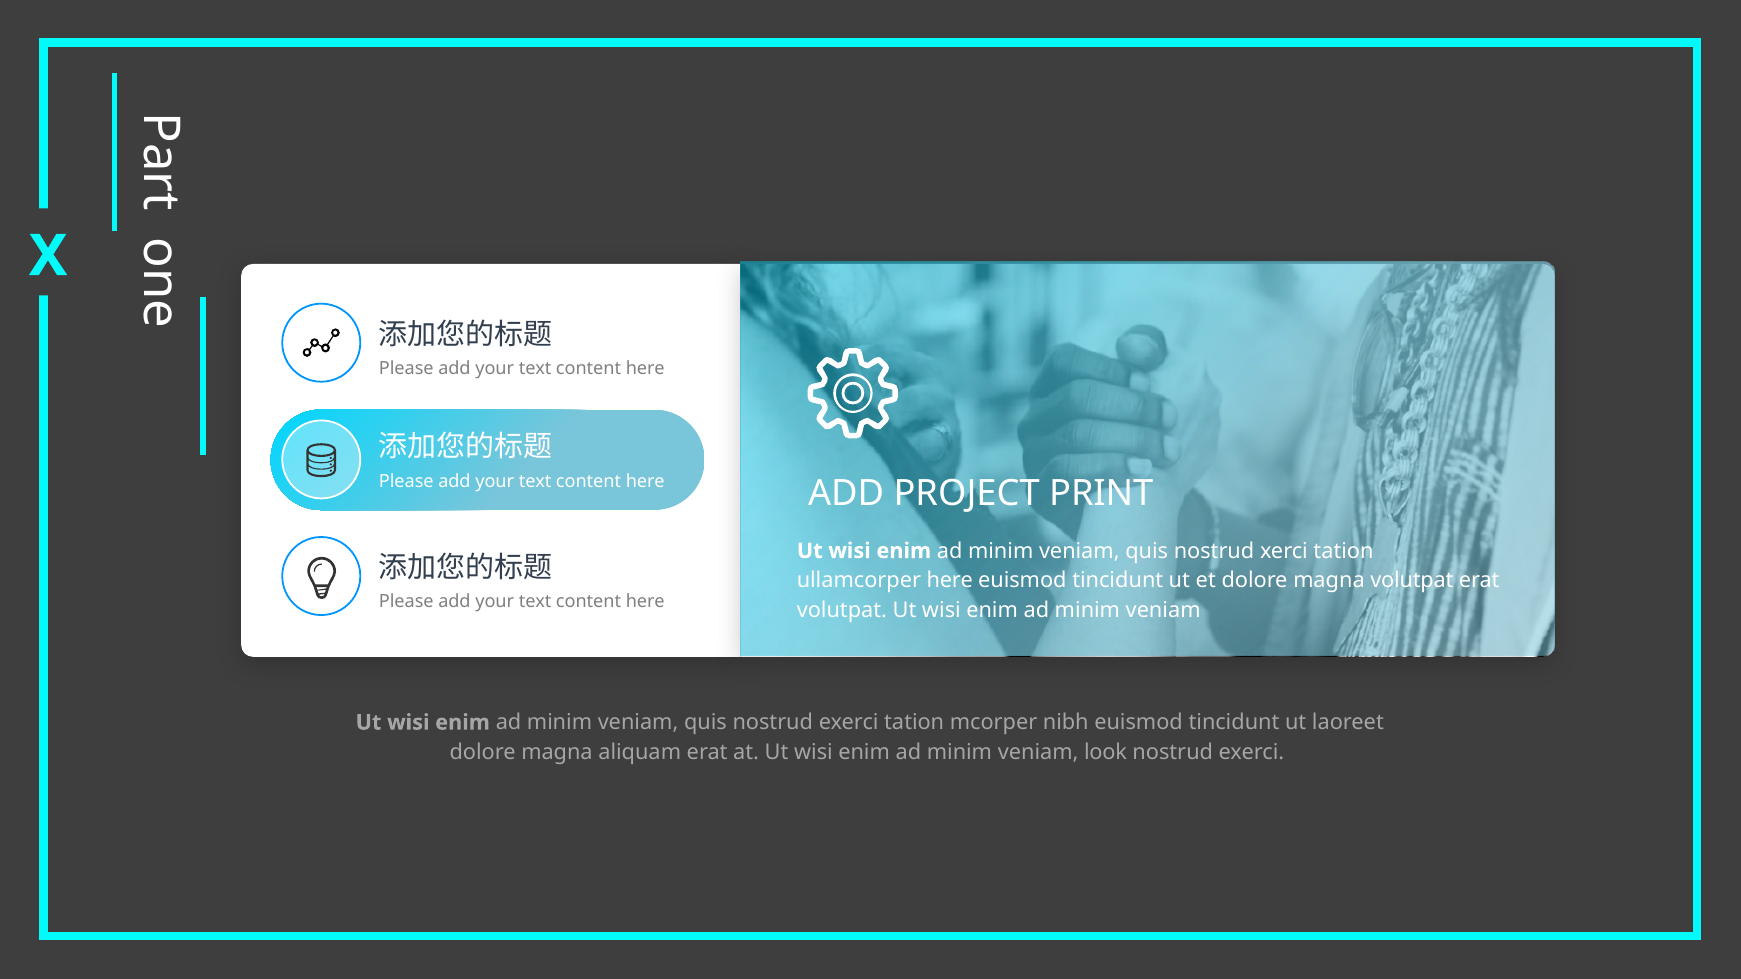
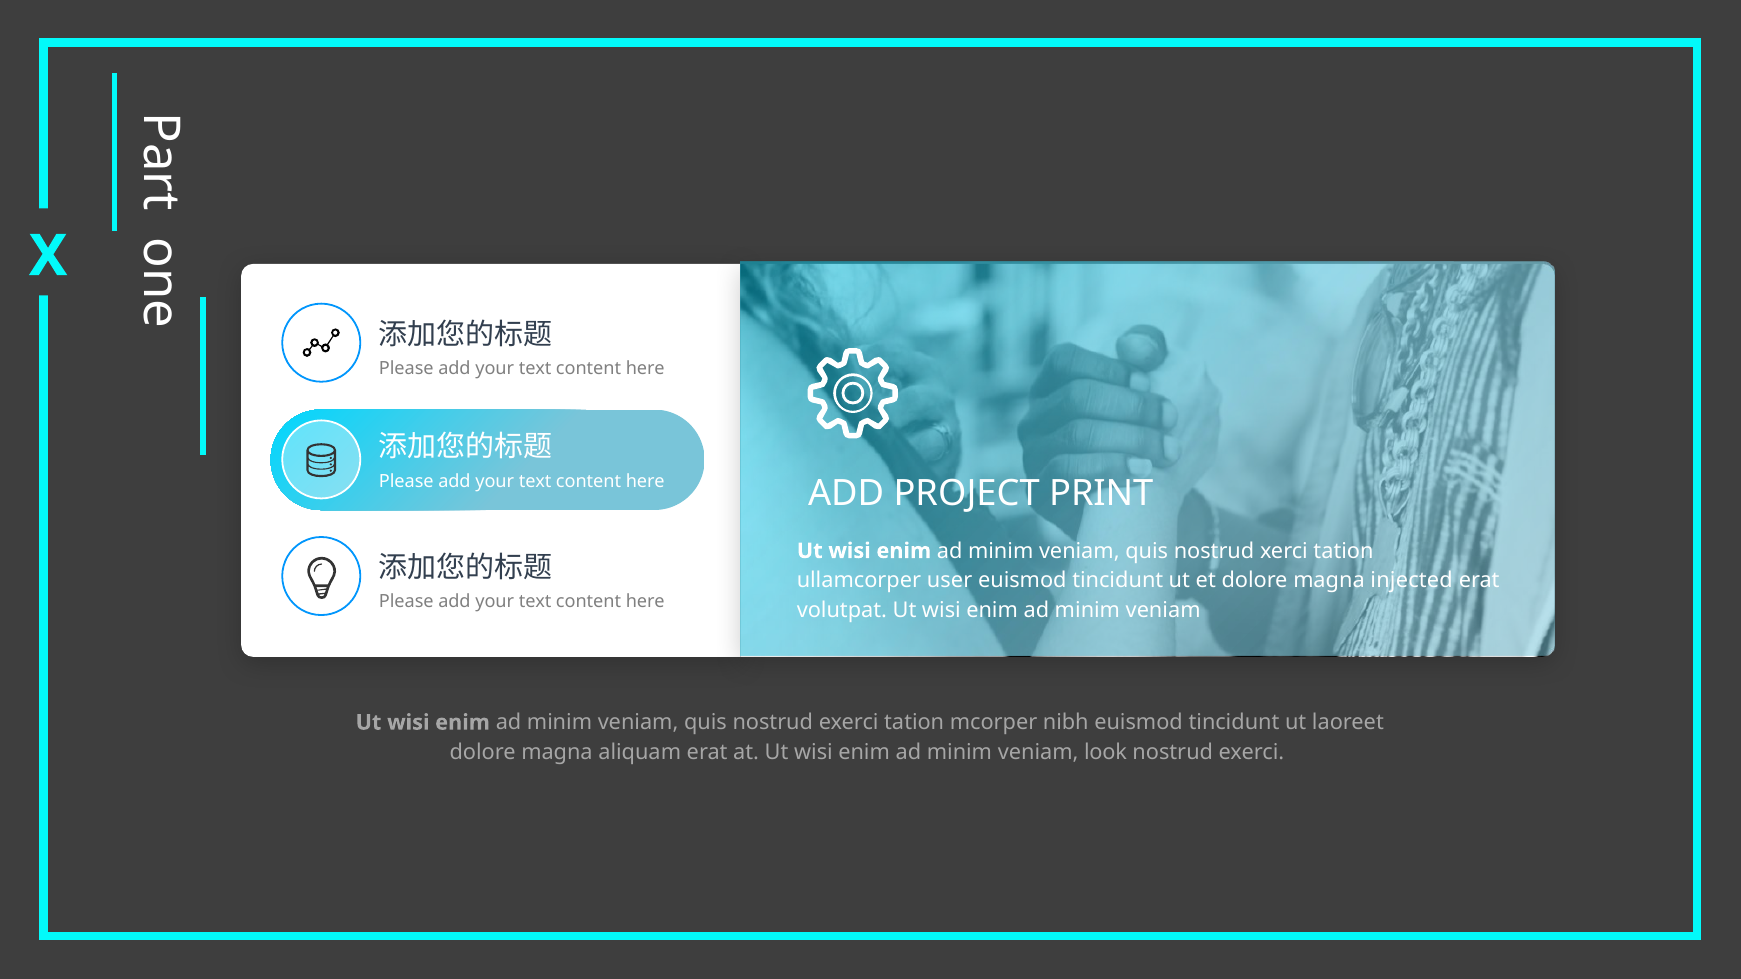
ullamcorper here: here -> user (950, 581)
magna volutpat: volutpat -> injected (1412, 581)
